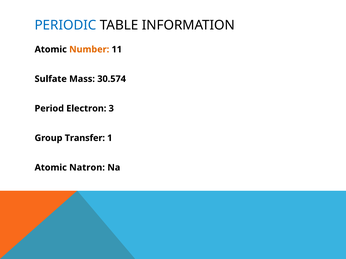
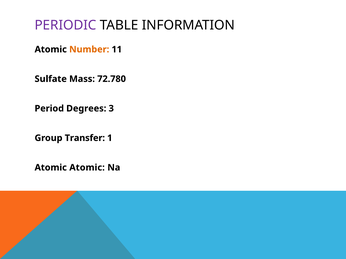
PERIODIC colour: blue -> purple (66, 25)
30.574: 30.574 -> 72.780 (112, 79)
Electron: Electron -> Degrees (86, 109)
Atomic Natron: Natron -> Atomic (87, 168)
